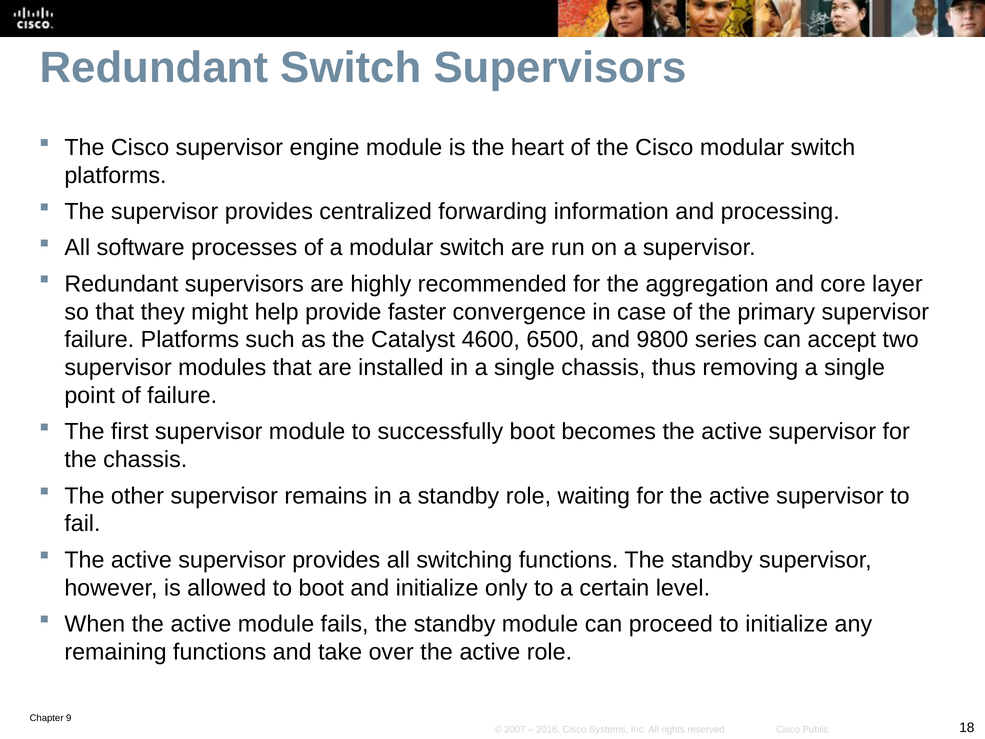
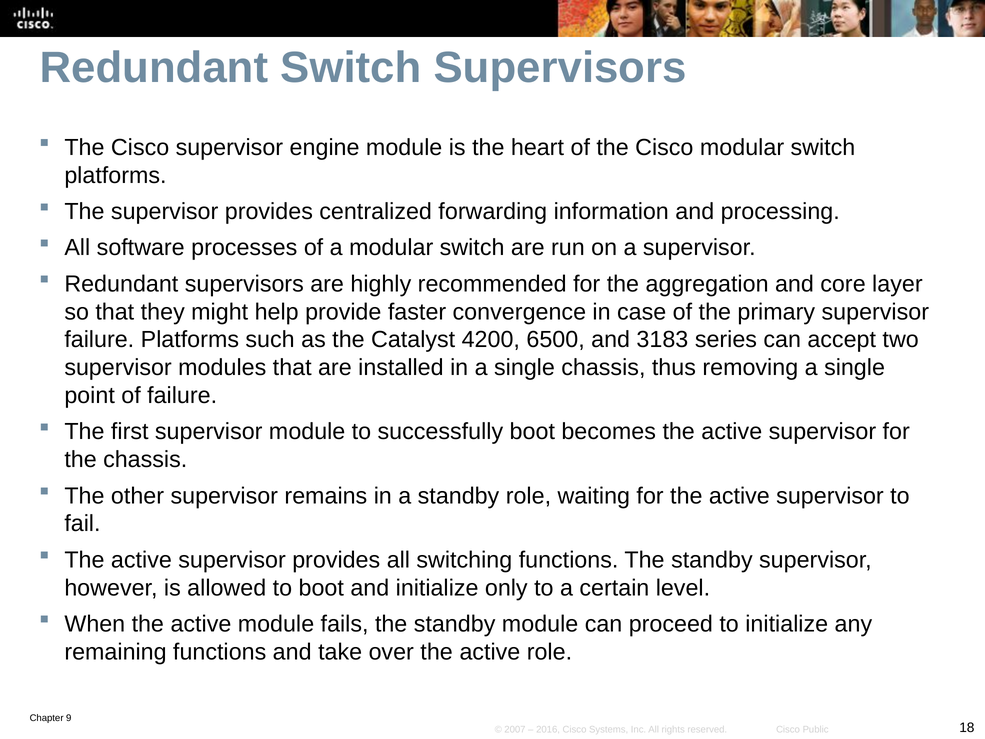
4600: 4600 -> 4200 (491, 340)
9800: 9800 -> 3183 (662, 340)
